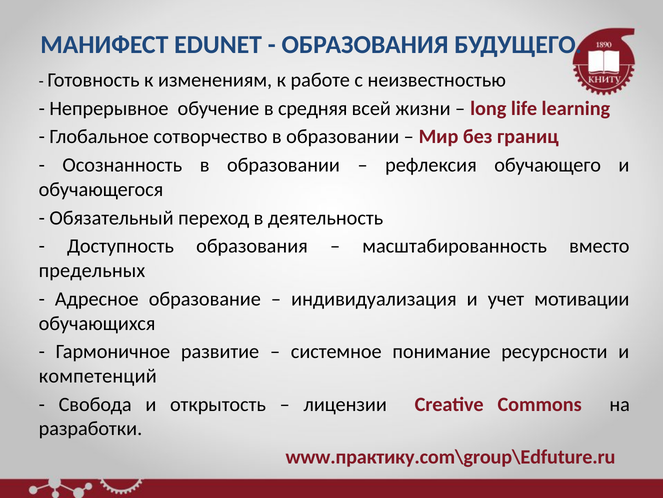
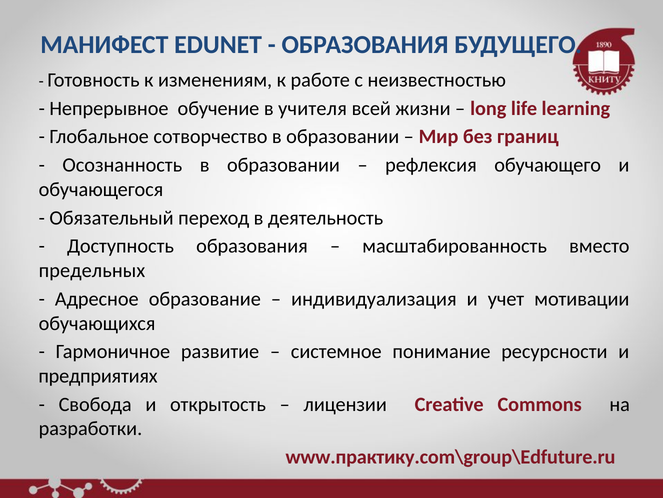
средняя: средняя -> учителя (313, 108)
компетенций: компетенций -> предприятиях (98, 376)
